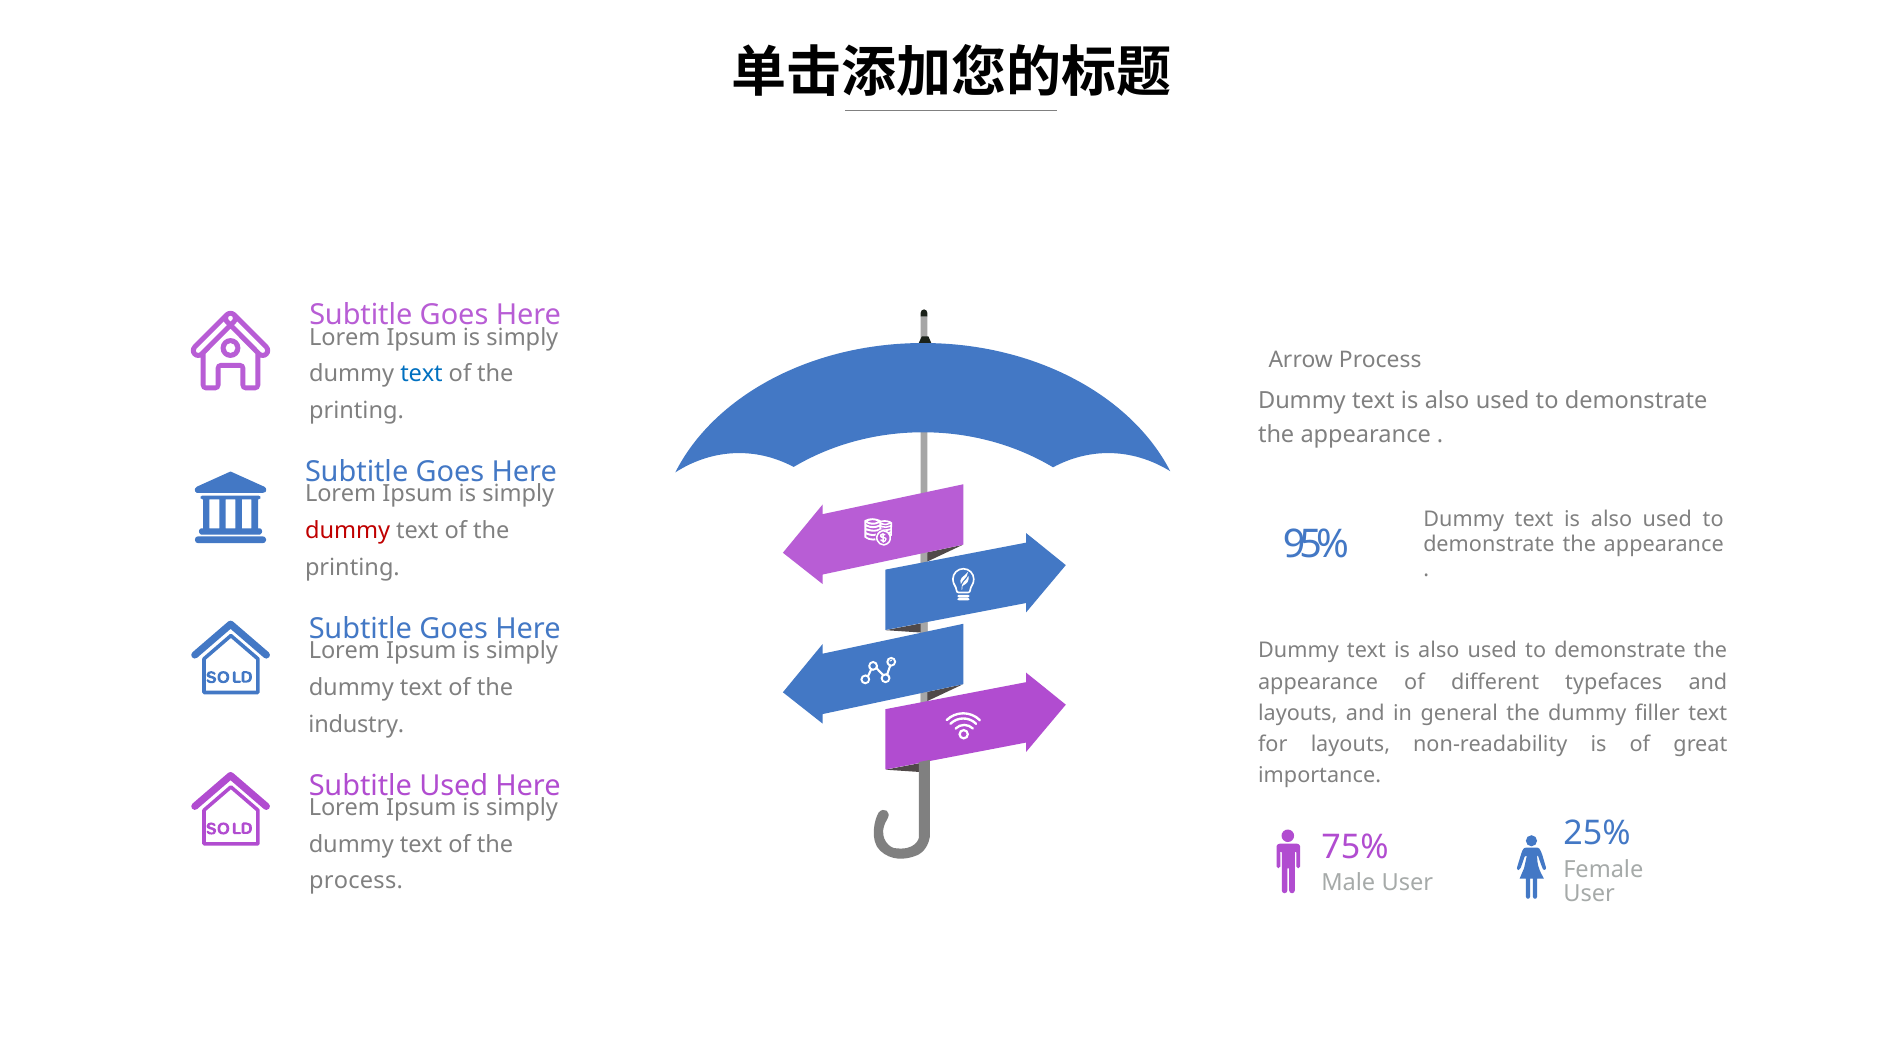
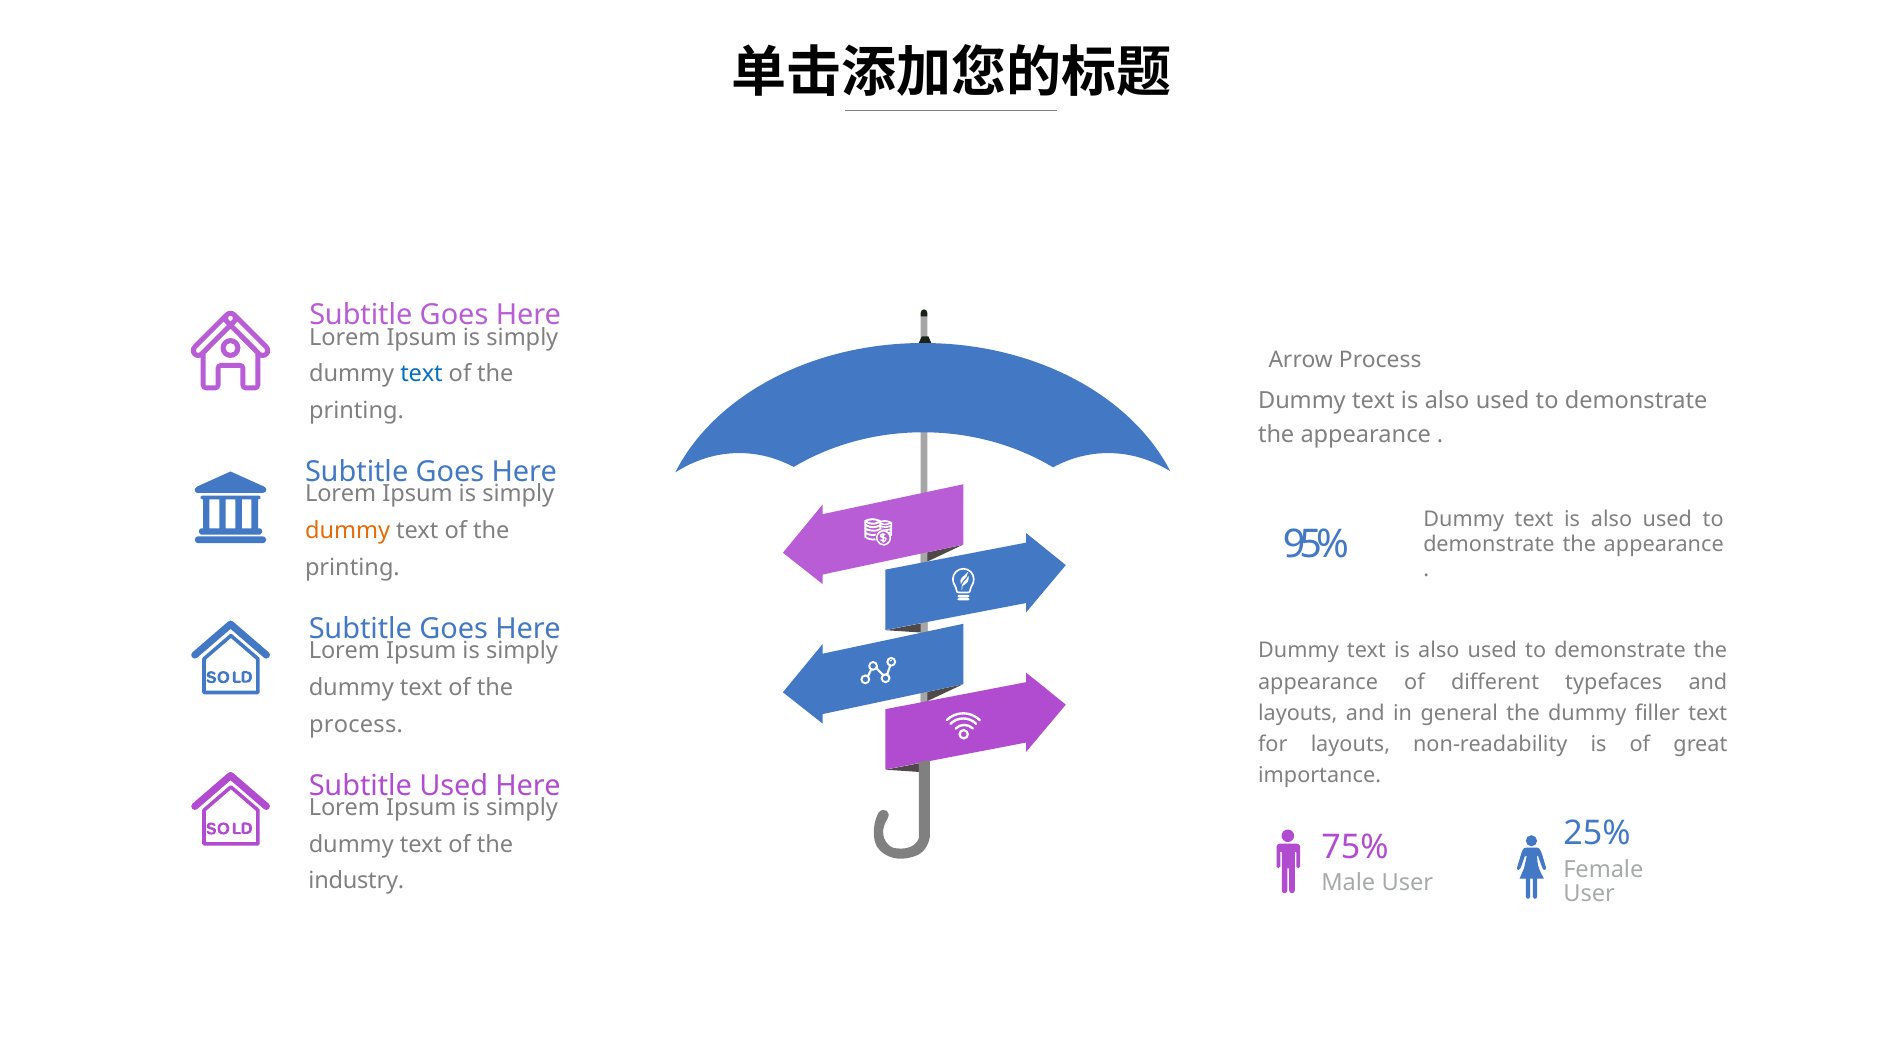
dummy colour: red -> orange (348, 531)
industry: industry -> process (356, 724)
process: process -> industry (356, 881)
